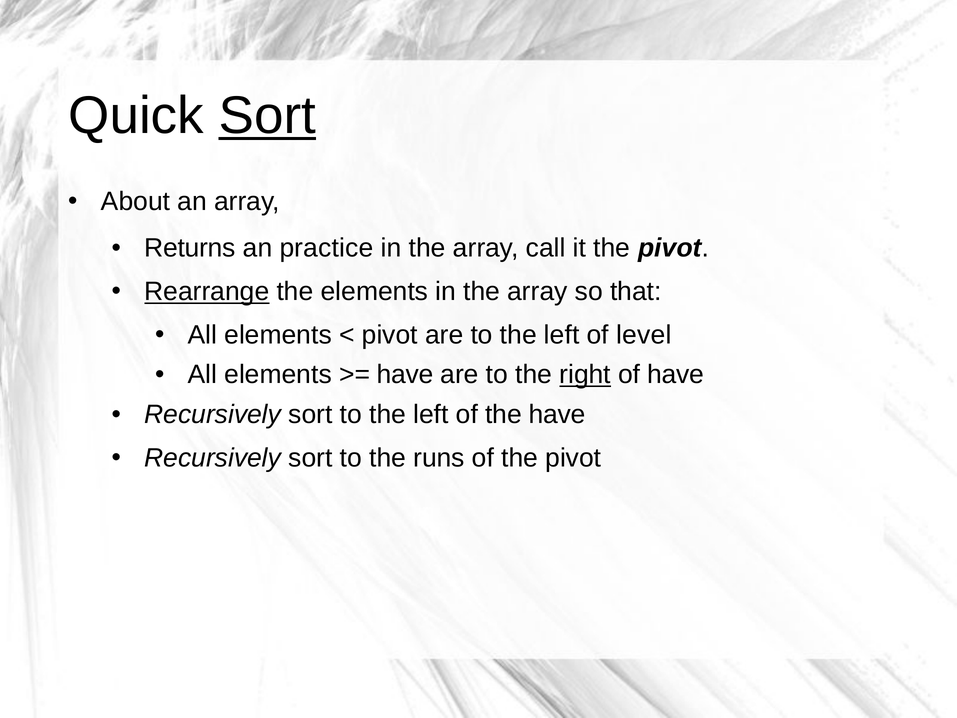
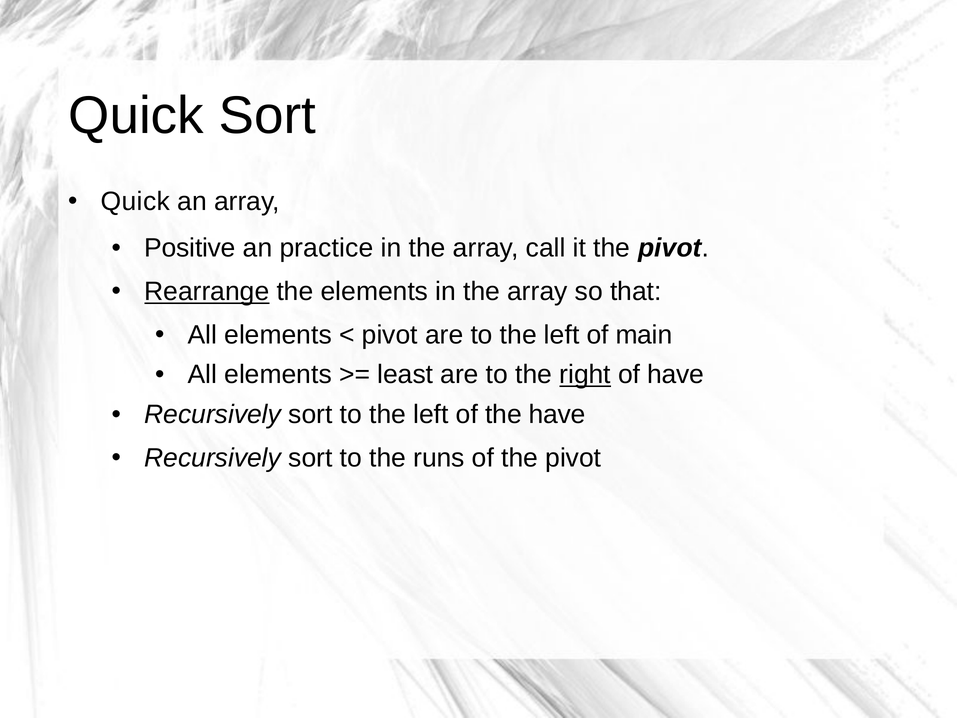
Sort underline: present -> none (267, 116)
About: About -> Quick (135, 201)
Returns: Returns -> Positive (190, 248)
level: level -> main (644, 335)
have: have -> least (405, 375)
